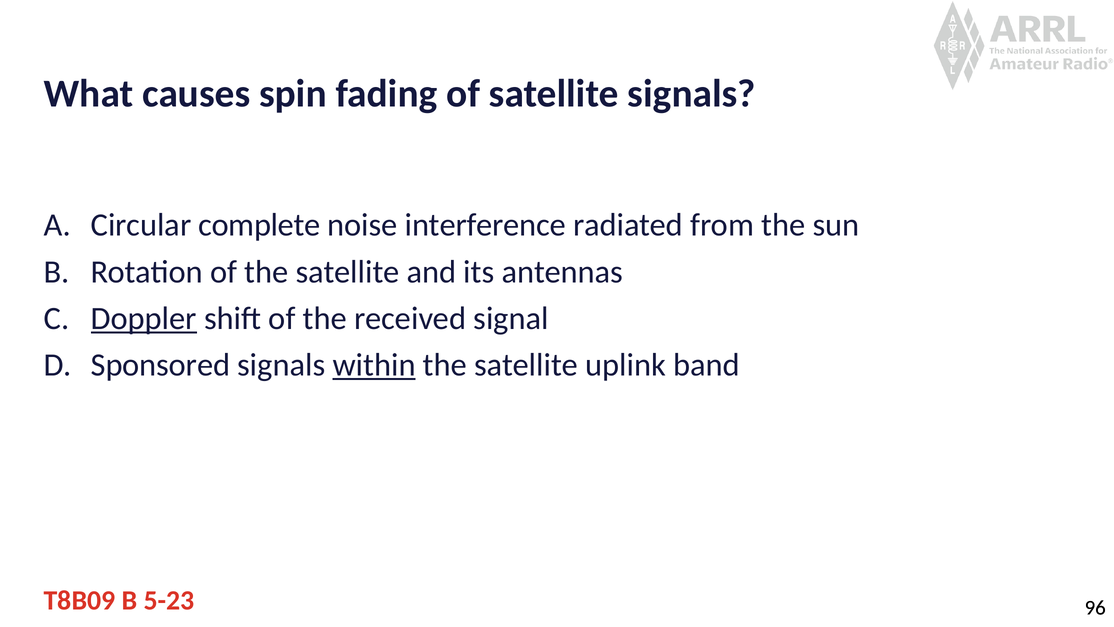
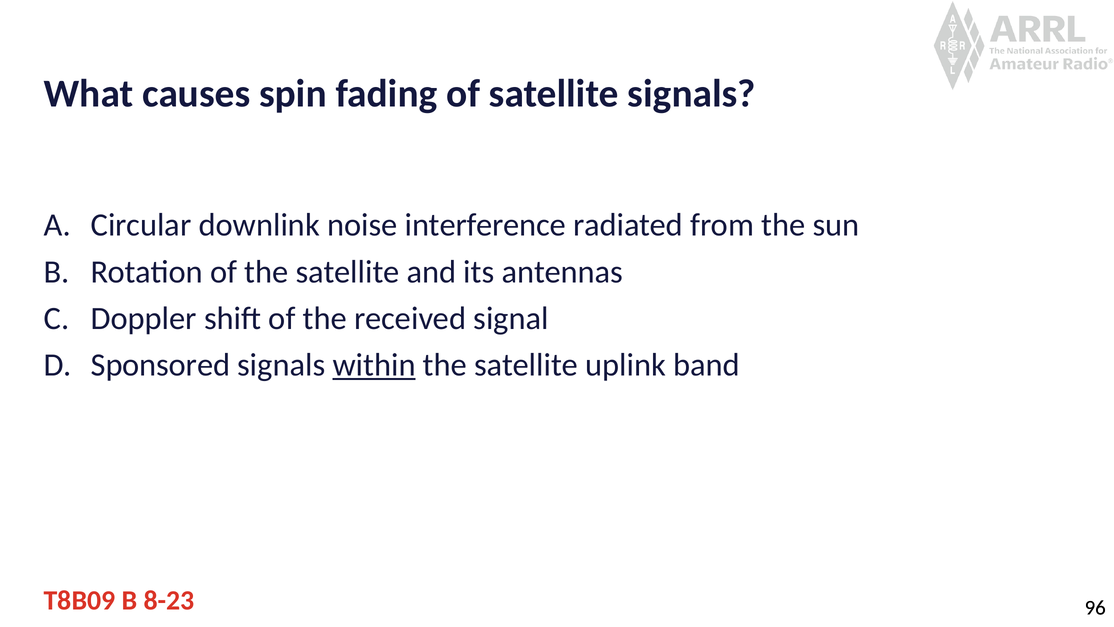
complete: complete -> downlink (259, 225)
Doppler underline: present -> none (144, 318)
5-23: 5-23 -> 8-23 (169, 600)
